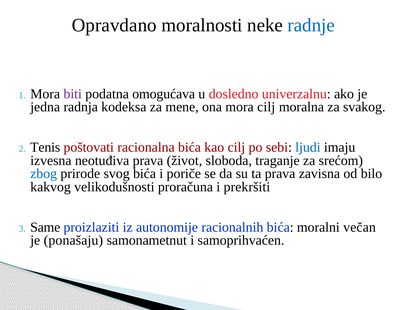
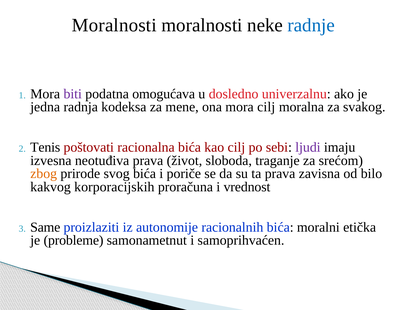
Opravdano: Opravdano -> Moralnosti (114, 25)
ljudi colour: blue -> purple (308, 147)
zbog colour: blue -> orange (44, 174)
velikodušnosti: velikodušnosti -> korporacijskih (114, 187)
prekršiti: prekršiti -> vrednost (247, 187)
večan: večan -> etička (360, 227)
ponašaju: ponašaju -> probleme (74, 240)
